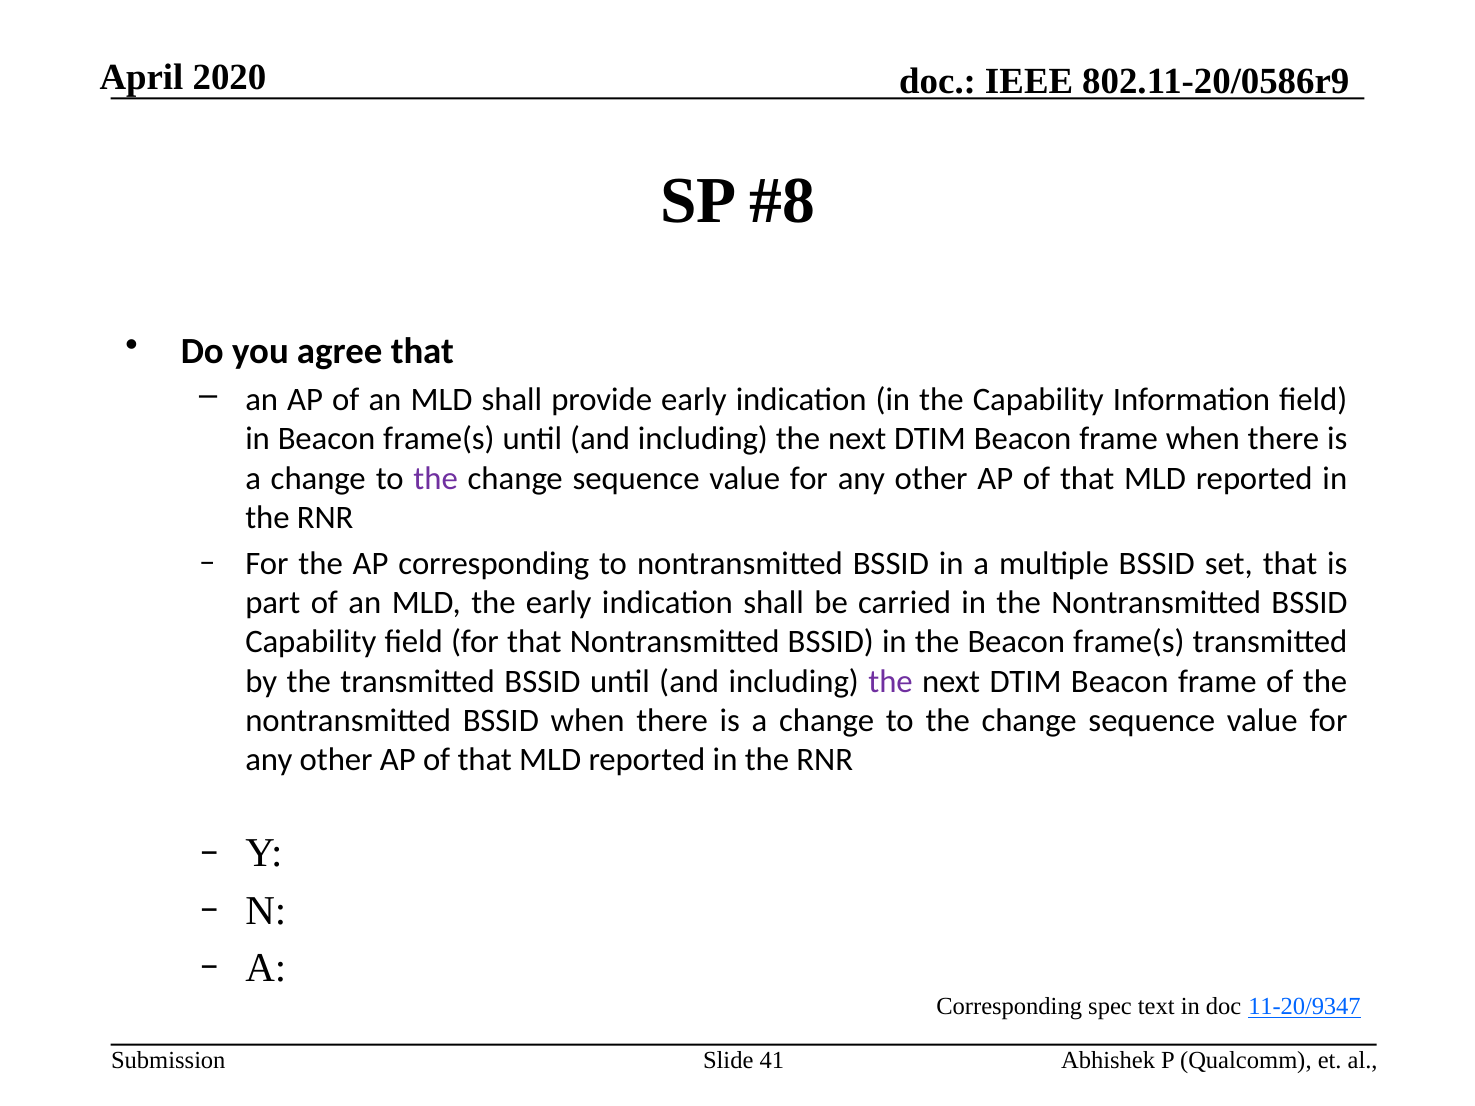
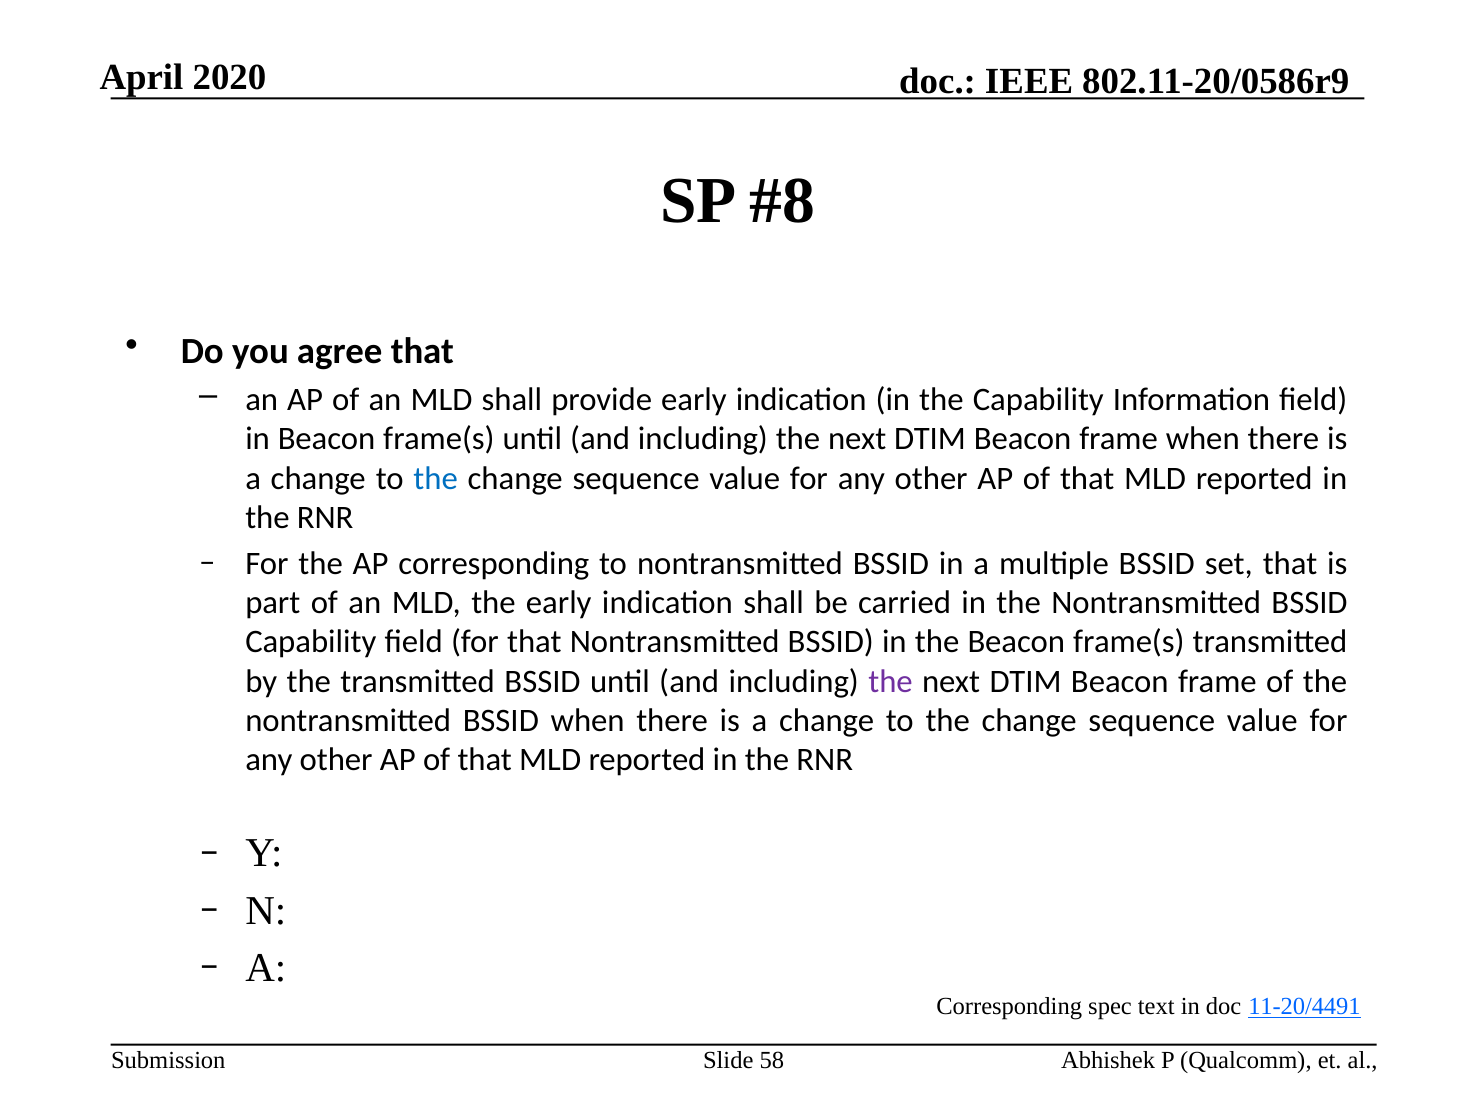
the colour: purple -> blue (436, 478)
11-20/9347: 11-20/9347 -> 11-20/4491 (1304, 1007)
41: 41 -> 58 (772, 1061)
